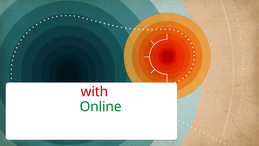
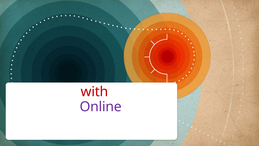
Online colour: green -> purple (101, 106)
